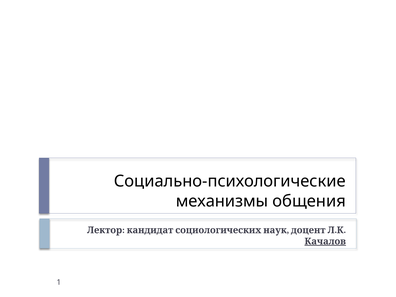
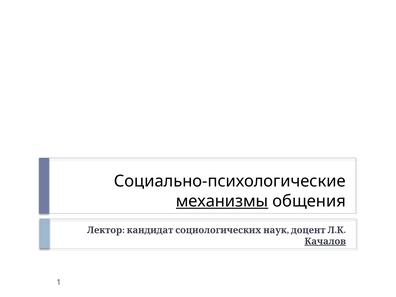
механизмы underline: none -> present (222, 201)
